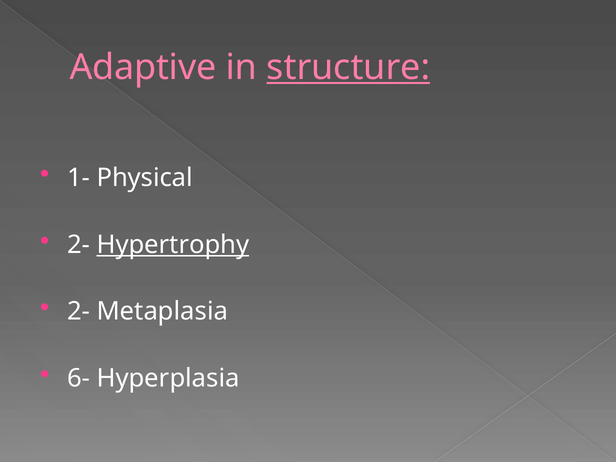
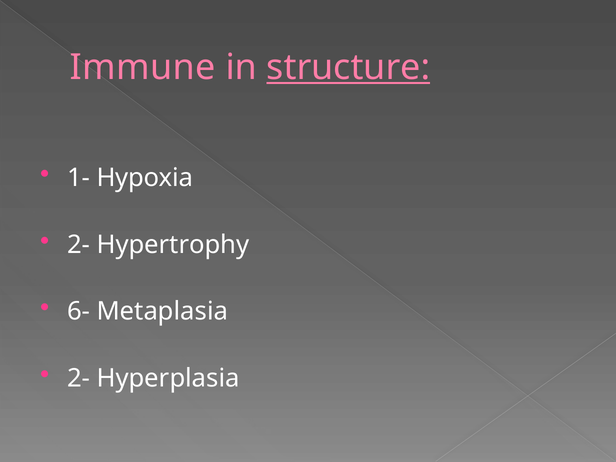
Adaptive: Adaptive -> Immune (143, 68)
Physical: Physical -> Hypoxia (145, 178)
Hypertrophy underline: present -> none (173, 245)
2-: 2- -> 6- (79, 311)
6-: 6- -> 2- (79, 378)
